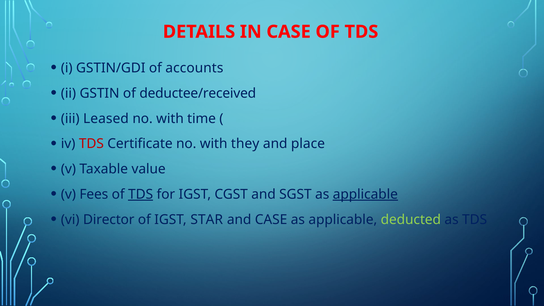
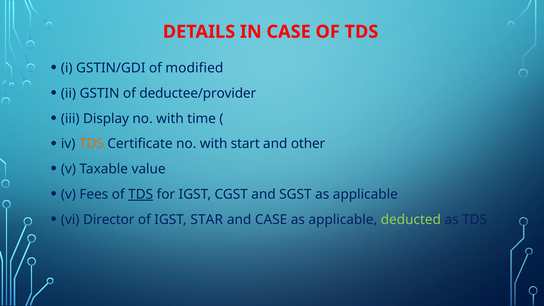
accounts: accounts -> modified (194, 68)
deductee/received: deductee/received -> deductee/provider (198, 93)
Leased: Leased -> Display (106, 119)
TDS colour: red -> orange (91, 144)
they: they -> start (245, 144)
place: place -> other (308, 144)
applicable underline: present -> none (365, 194)
